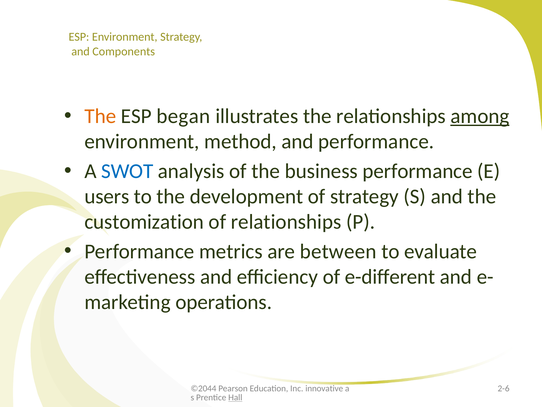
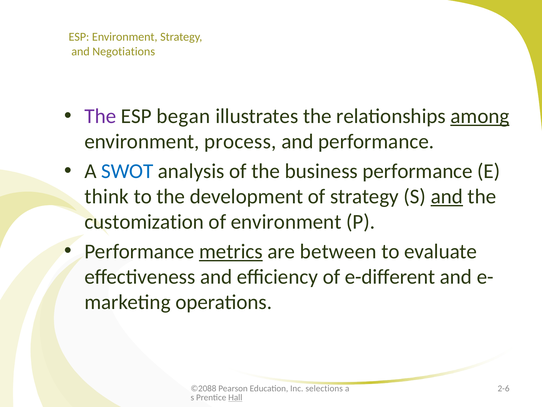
Components: Components -> Negotiations (124, 51)
The colour: orange -> purple (100, 116)
method: method -> process (240, 142)
users: users -> think (107, 196)
and underline: none -> present (447, 196)
of relationships: relationships -> environment (286, 222)
metrics underline: none -> present (231, 251)
©2044: ©2044 -> ©2088 (203, 388)
innovative: innovative -> selections (324, 388)
